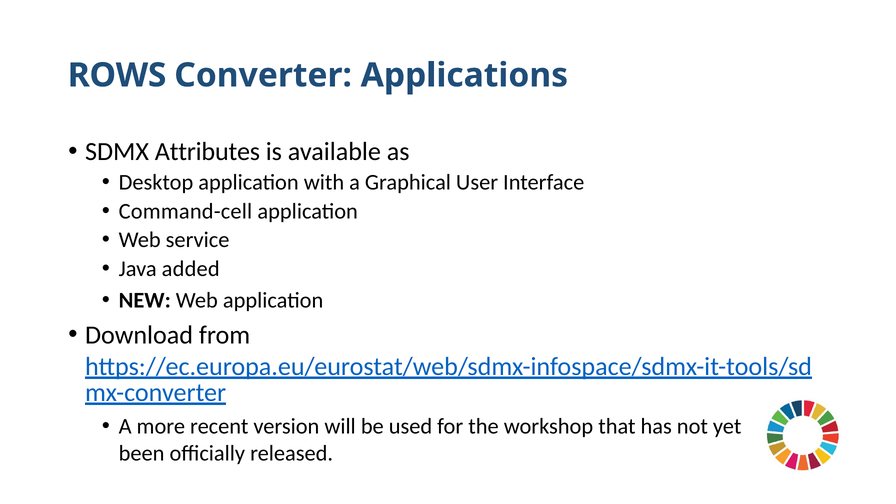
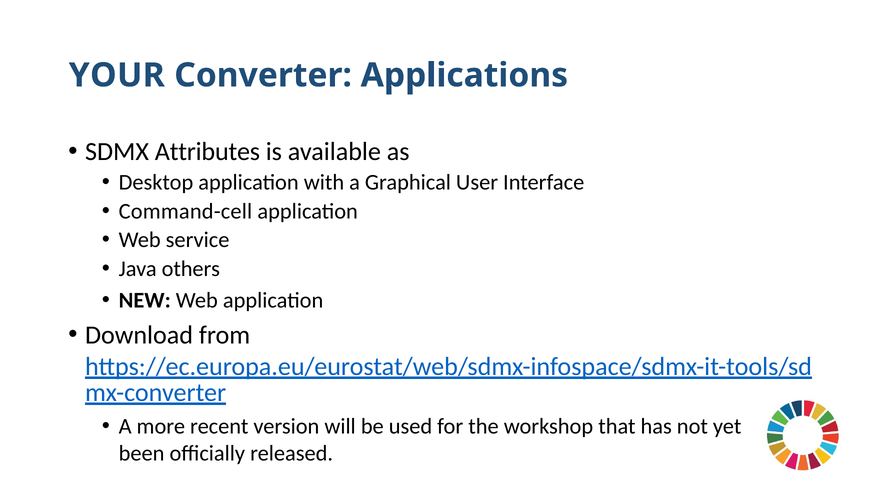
ROWS: ROWS -> YOUR (117, 75)
added: added -> others (191, 269)
